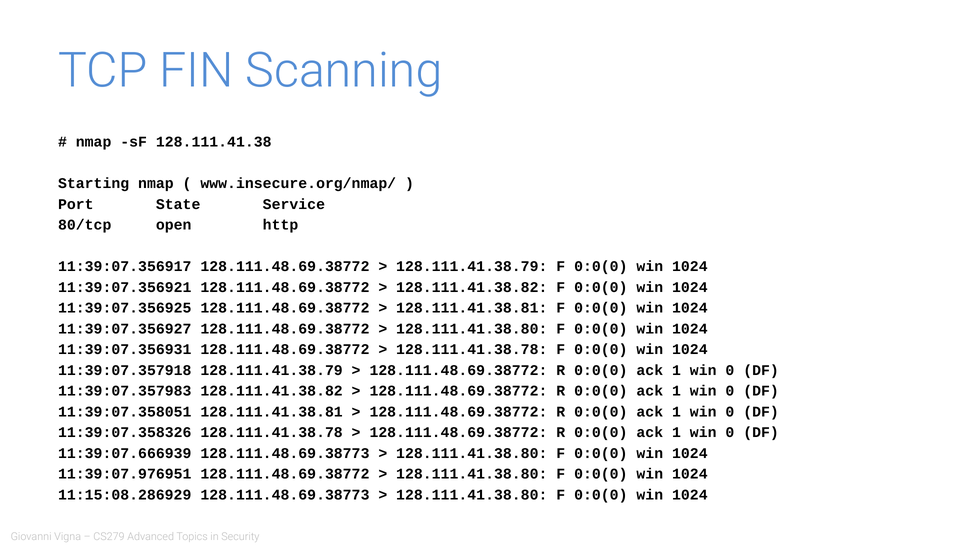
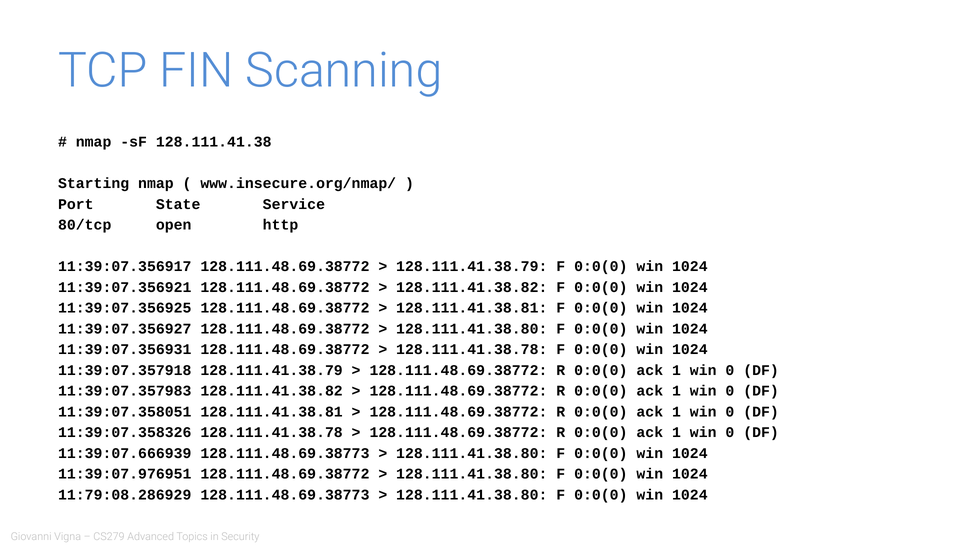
11:15:08.286929: 11:15:08.286929 -> 11:79:08.286929 (125, 494)
